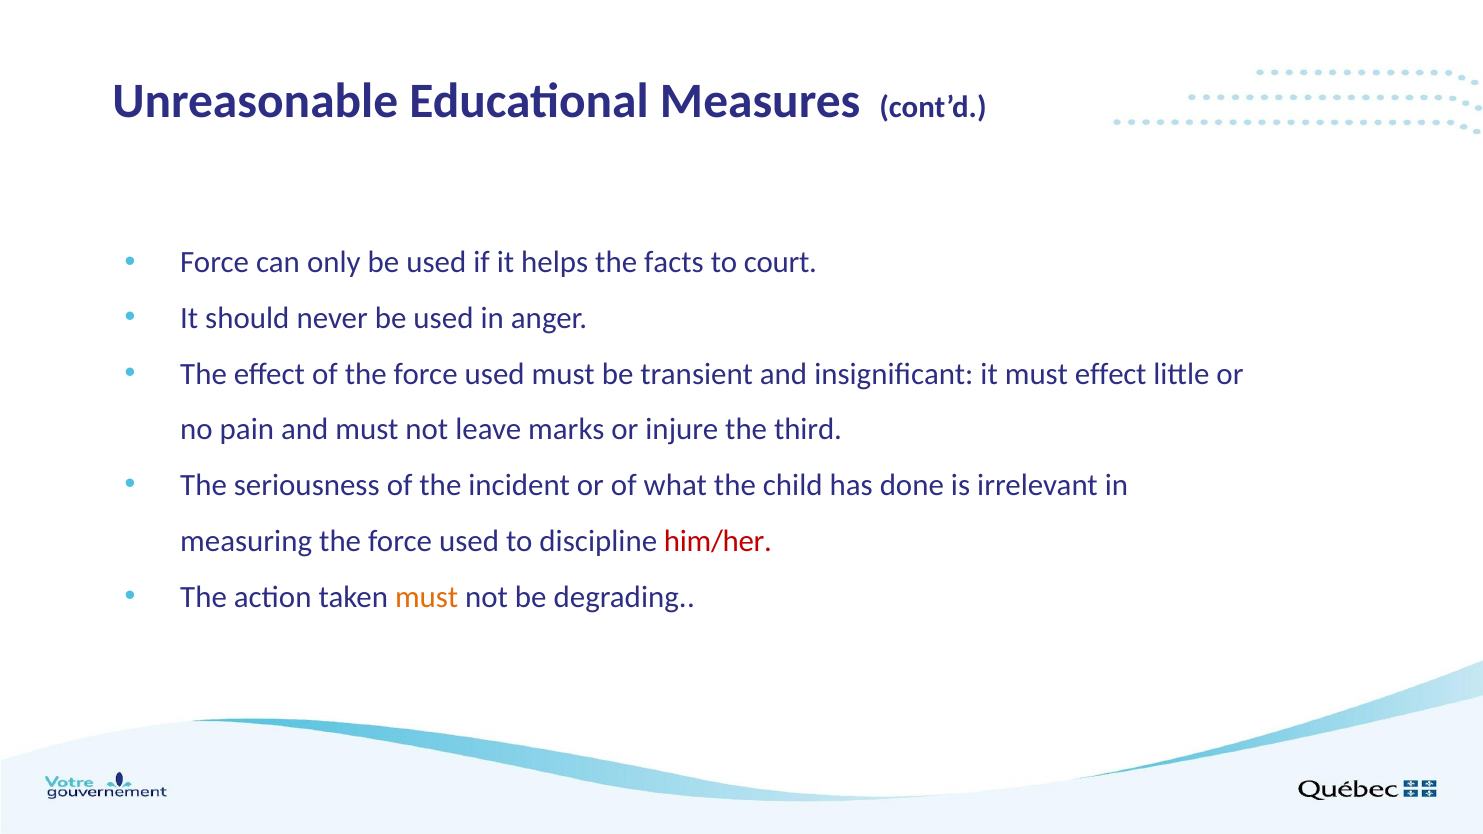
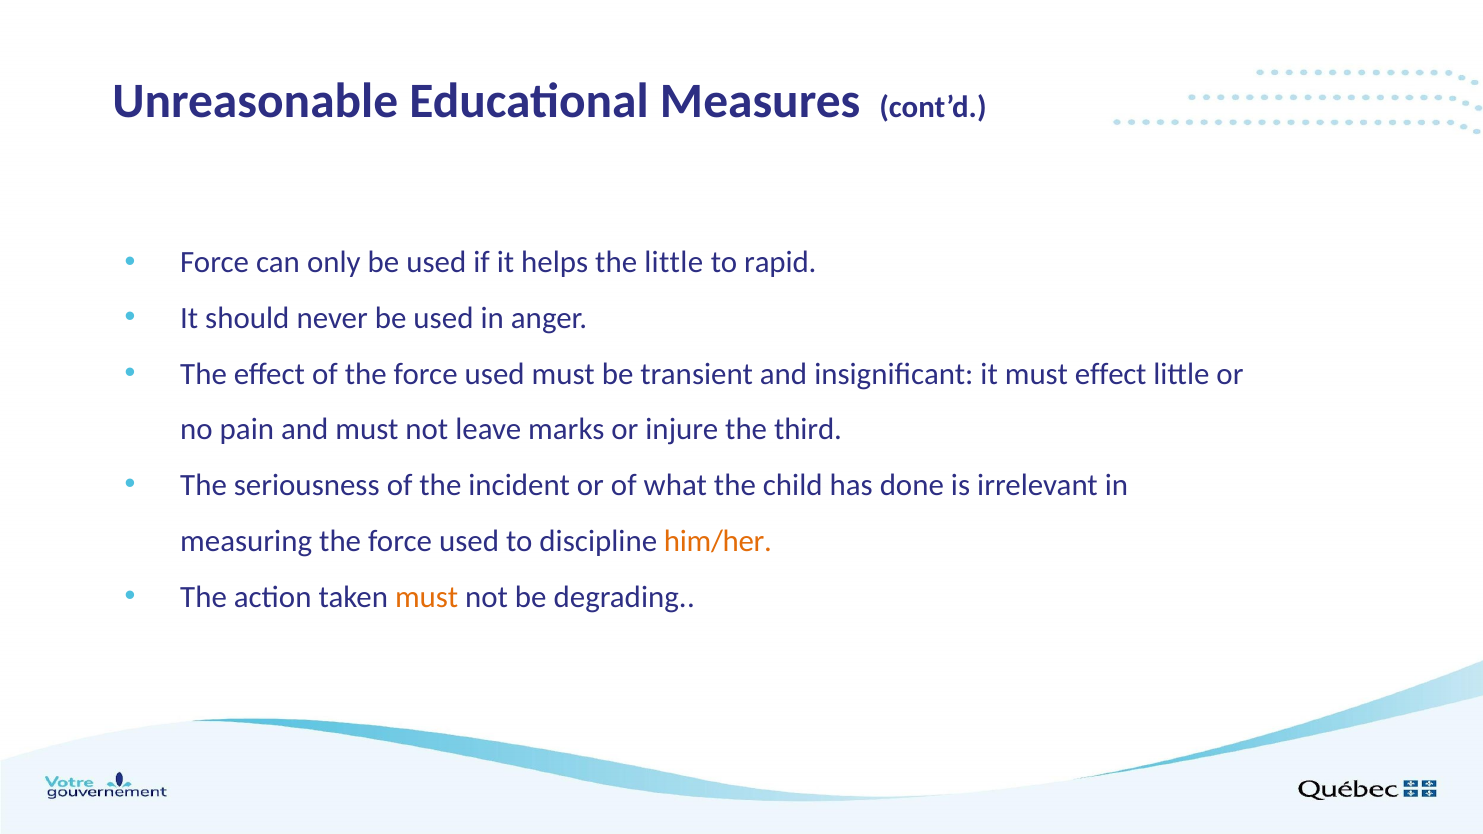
the facts: facts -> little (674, 263)
court: court -> rapid (780, 263)
him/her colour: red -> orange (718, 541)
